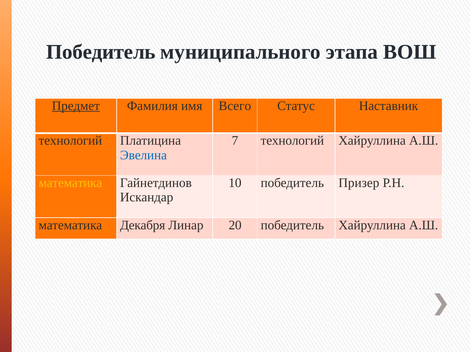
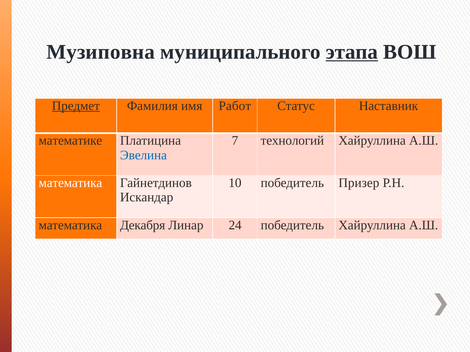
Победитель: Победитель -> Музиповна (101, 52)
этапа underline: none -> present (352, 52)
Всего: Всего -> Работ (235, 106)
технологий: технологий -> математике (70, 141)
математика colour: yellow -> white (70, 183)
20: 20 -> 24 (235, 225)
